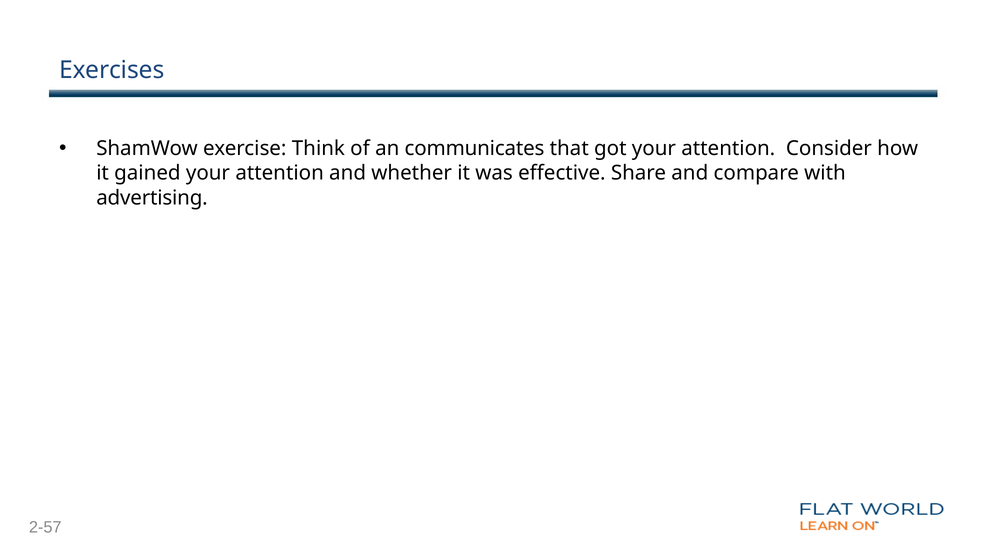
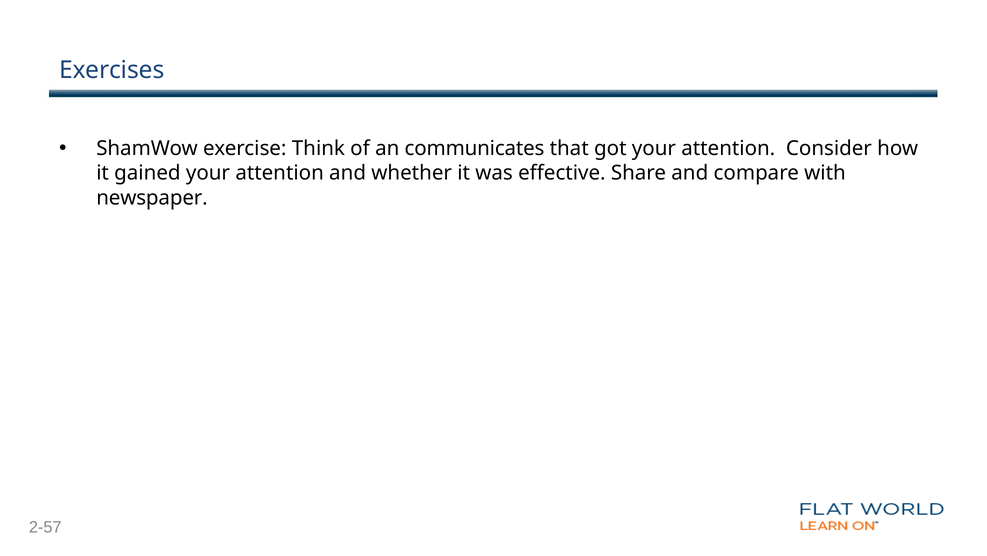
advertising: advertising -> newspaper (152, 198)
